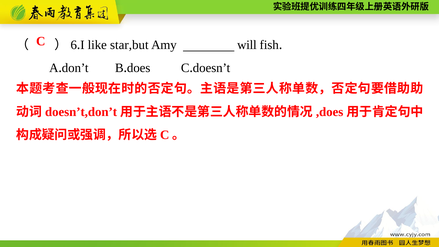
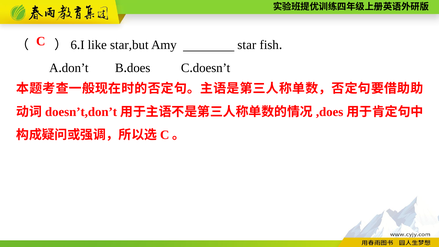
will: will -> star (247, 45)
